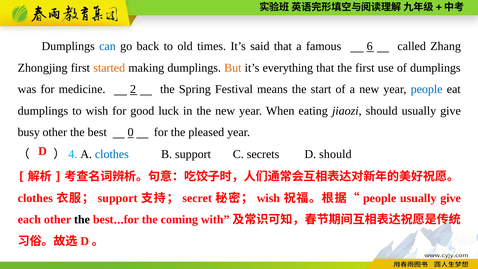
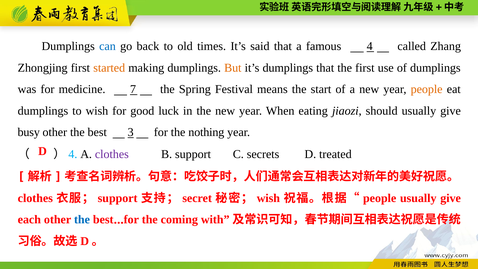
6: 6 -> 4 (370, 46)
it’s everything: everything -> dumplings (288, 68)
2: 2 -> 7 (133, 89)
people colour: blue -> orange (427, 89)
0: 0 -> 3 (131, 132)
pleased: pleased -> nothing (206, 132)
clothes colour: blue -> purple (112, 154)
D should: should -> treated (335, 154)
the colour: black -> blue (82, 220)
